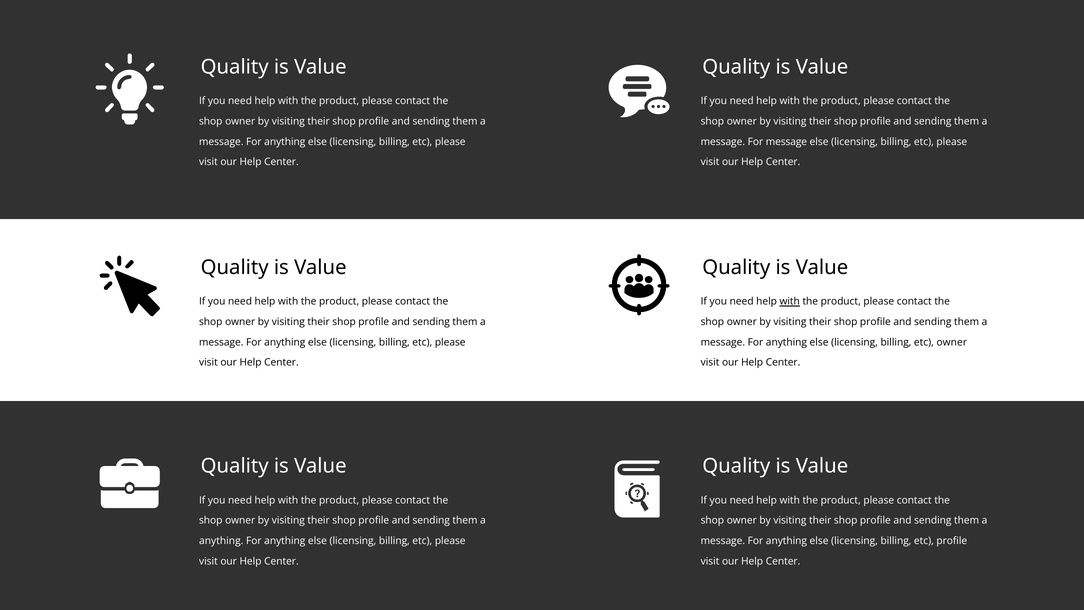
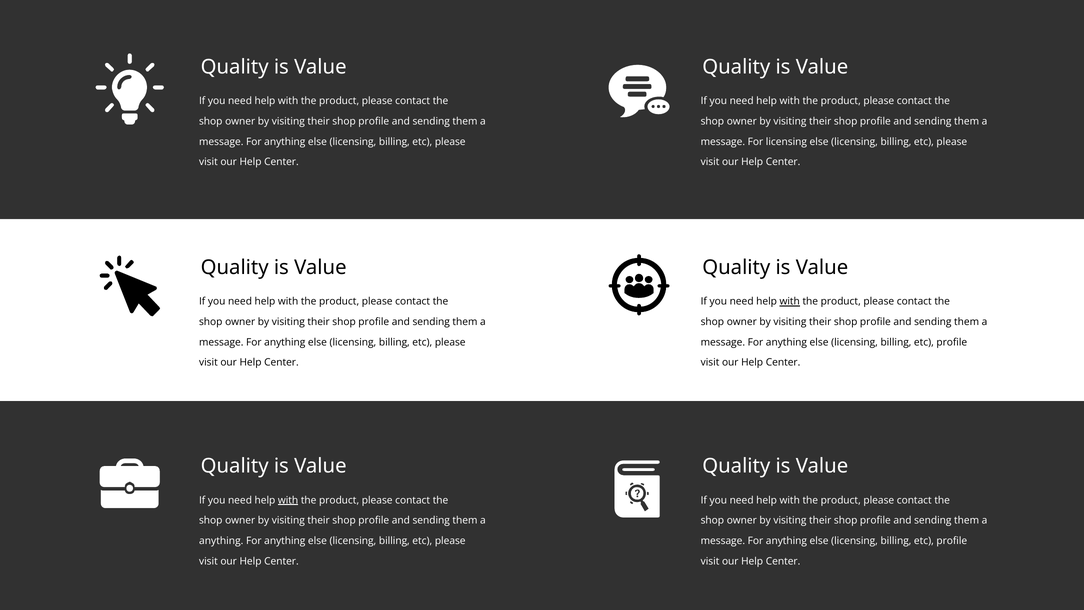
For message: message -> licensing (786, 142)
owner: owner -> profile (952, 342)
with underline: none -> present (288, 500)
